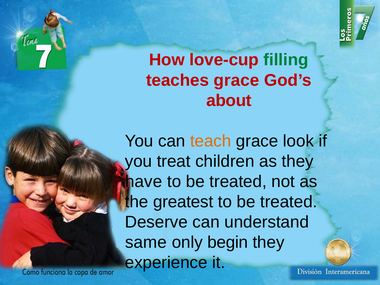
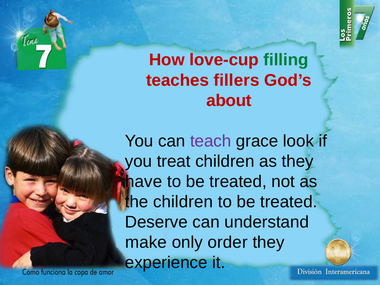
teaches grace: grace -> fillers (237, 80)
teach colour: orange -> purple (211, 141)
the greatest: greatest -> children (183, 202)
same: same -> make (146, 242)
begin: begin -> order (228, 242)
